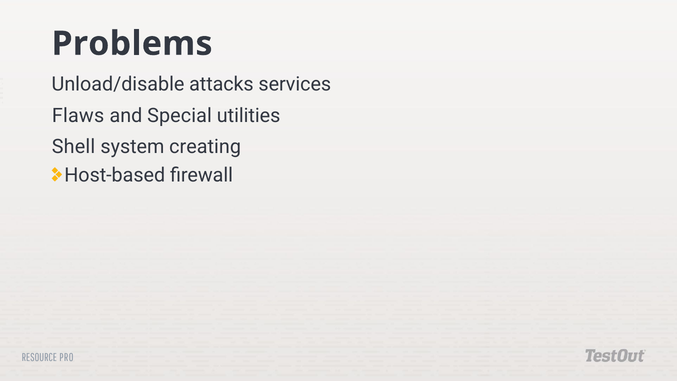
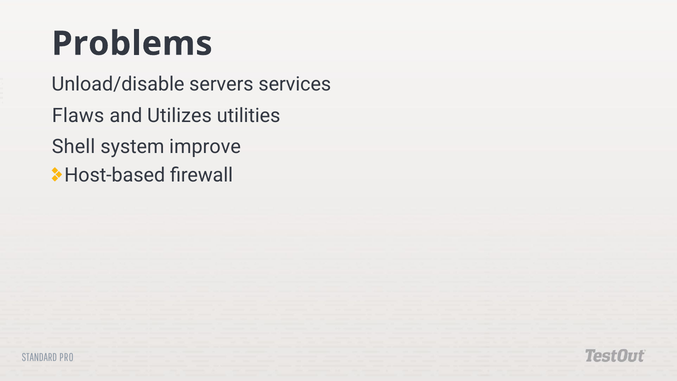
attacks: attacks -> servers (221, 84)
Special: Special -> Utilizes (180, 116)
creating: creating -> improve (205, 147)
RESOURCE: RESOURCE -> STANDARD (39, 357)
